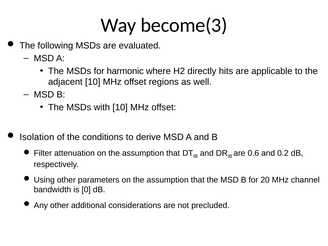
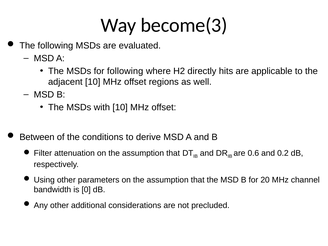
for harmonic: harmonic -> following (125, 71)
Isolation: Isolation -> Between (37, 137)
